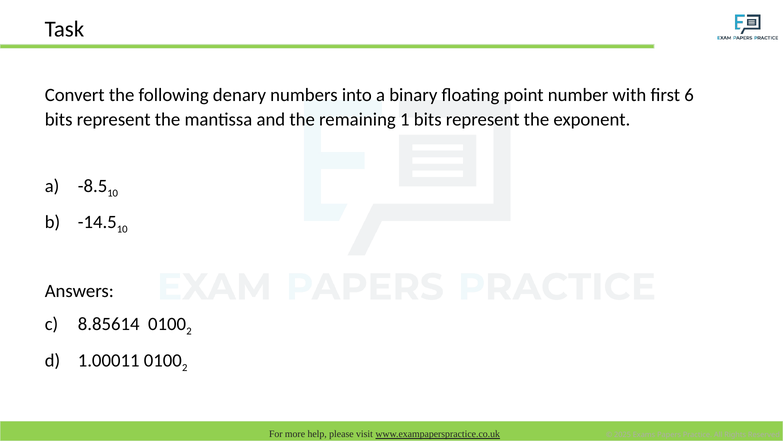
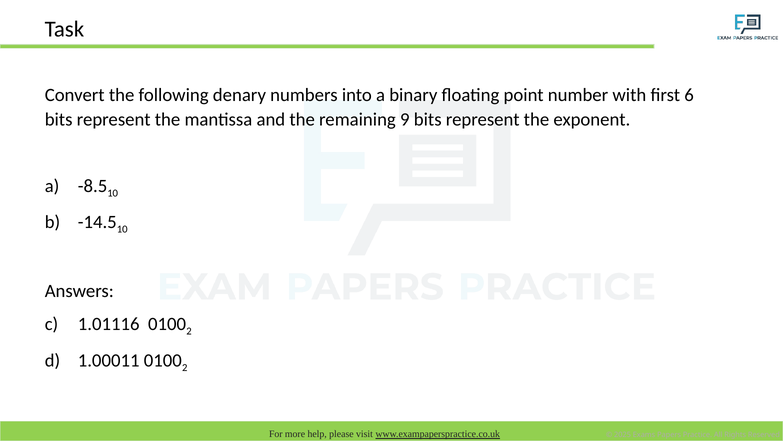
1: 1 -> 9 (405, 120)
8.85614: 8.85614 -> 1.01116 (109, 324)
